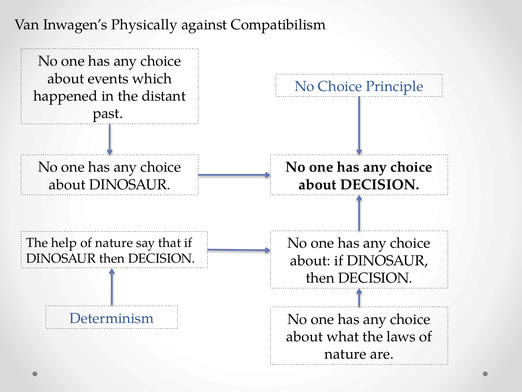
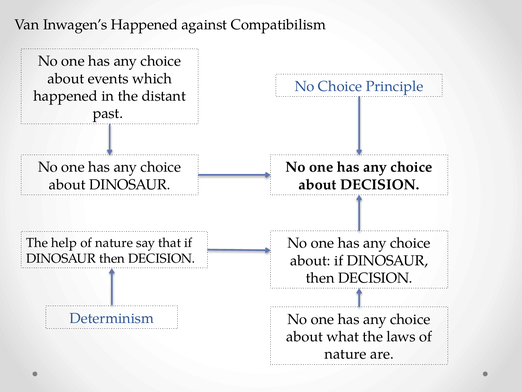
Inwagen’s Physically: Physically -> Happened (144, 25)
